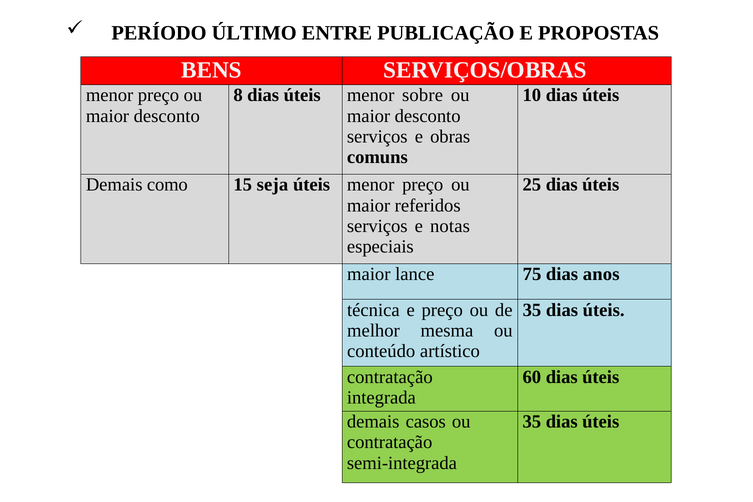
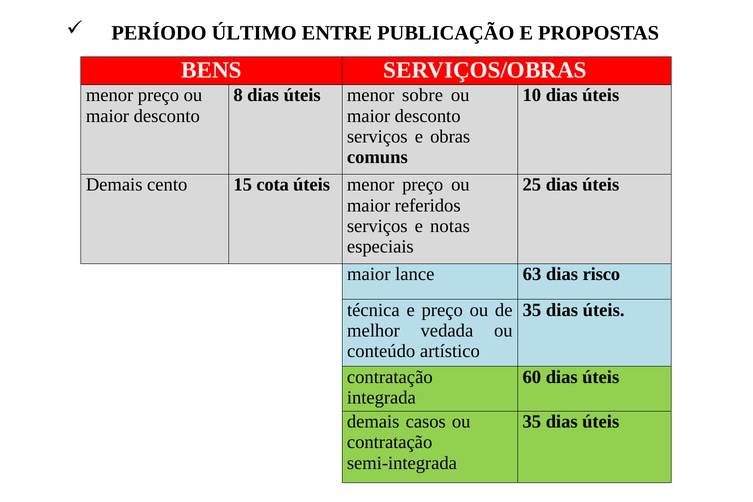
como: como -> cento (167, 185)
seja: seja -> cota (273, 185)
75: 75 -> 63 (532, 274)
anos: anos -> risco (601, 274)
mesma: mesma -> vedada (447, 331)
